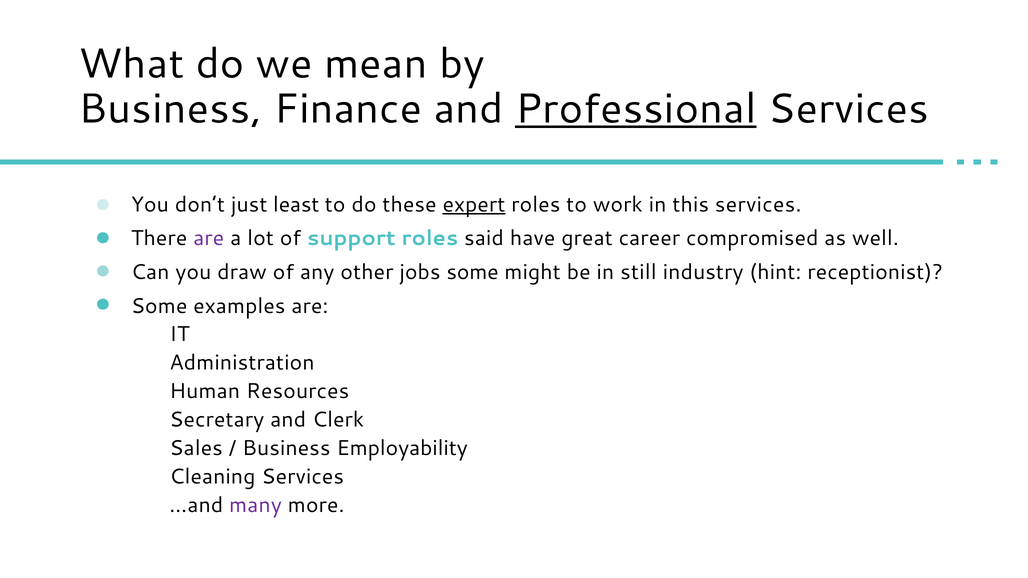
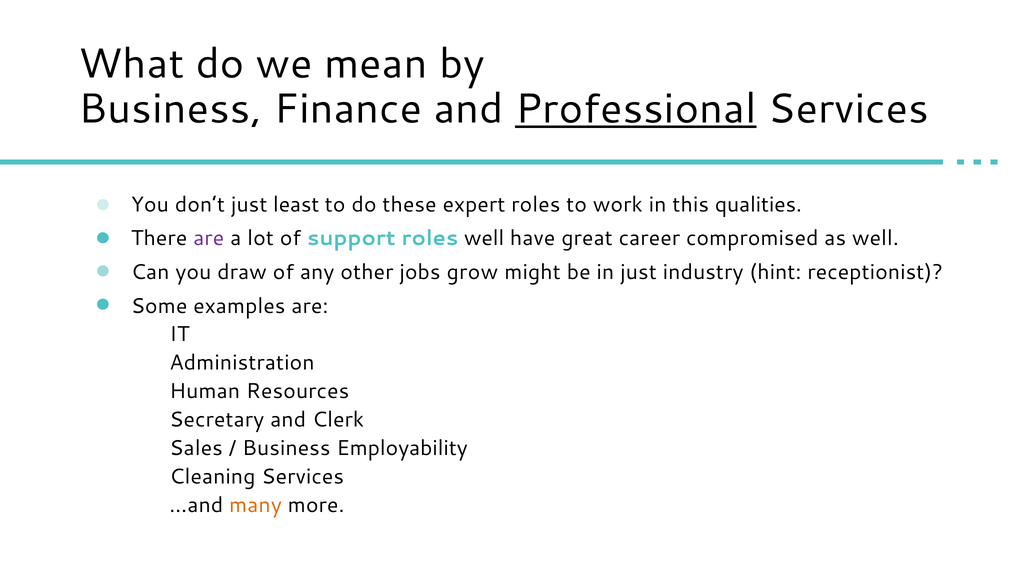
expert underline: present -> none (474, 205)
this services: services -> qualities (758, 205)
roles said: said -> well (484, 238)
jobs some: some -> grow (472, 272)
in still: still -> just (639, 272)
many colour: purple -> orange (255, 505)
